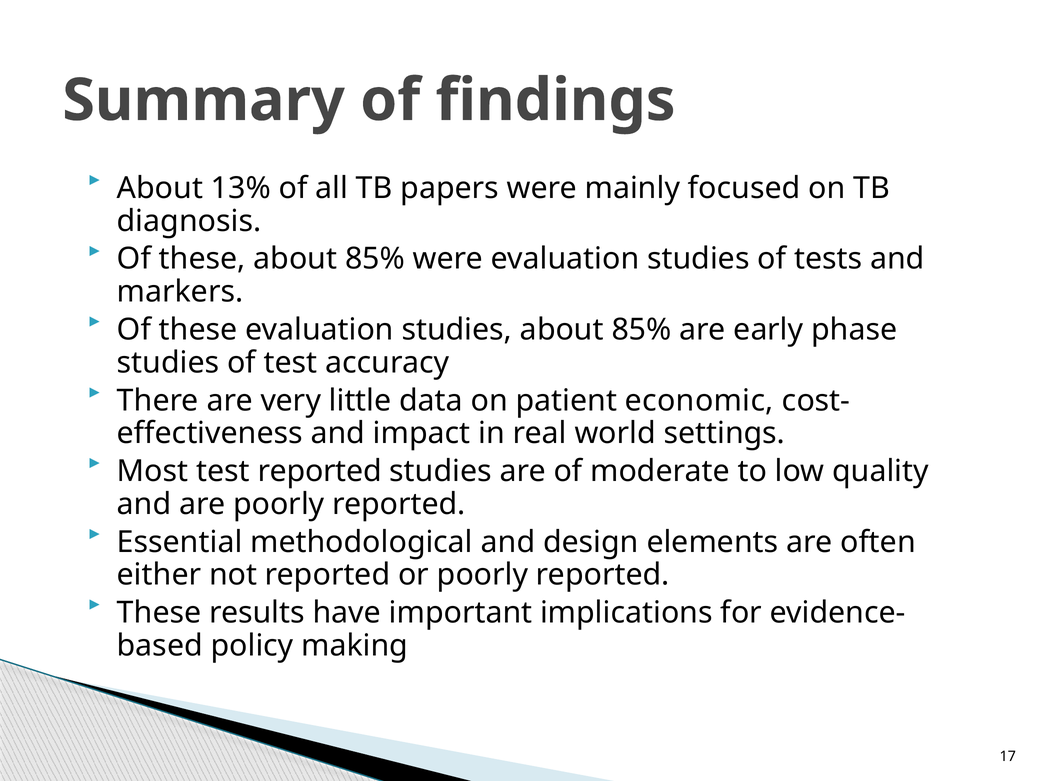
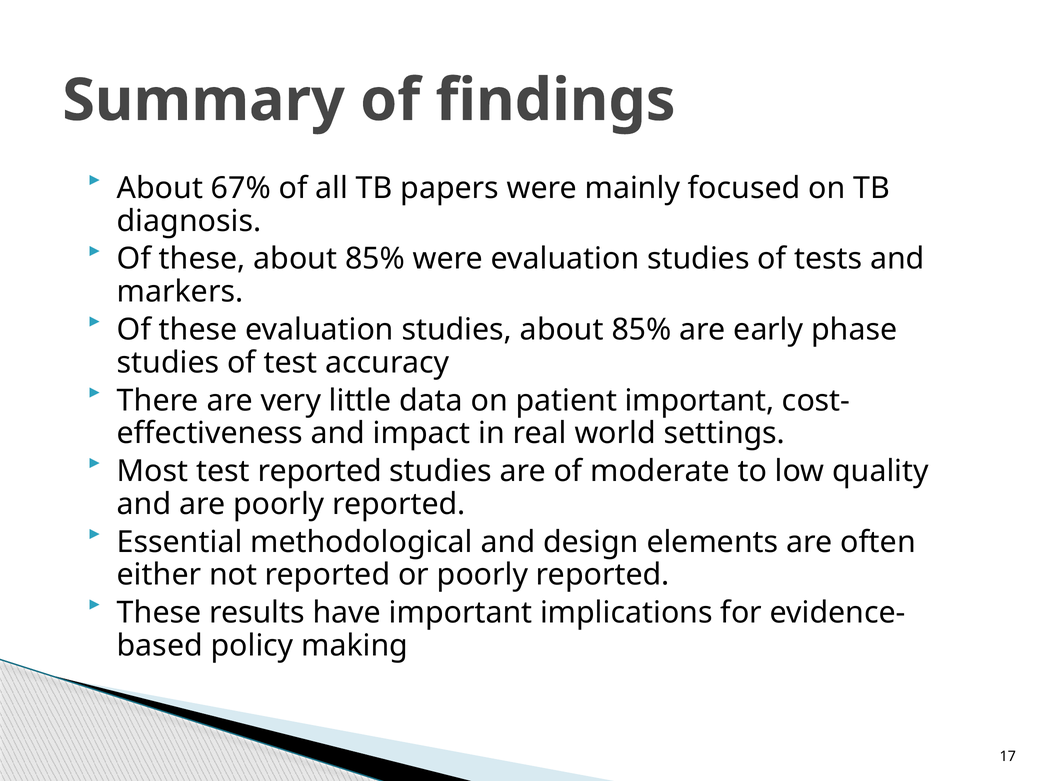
13%: 13% -> 67% (241, 188)
patient economic: economic -> important (700, 400)
